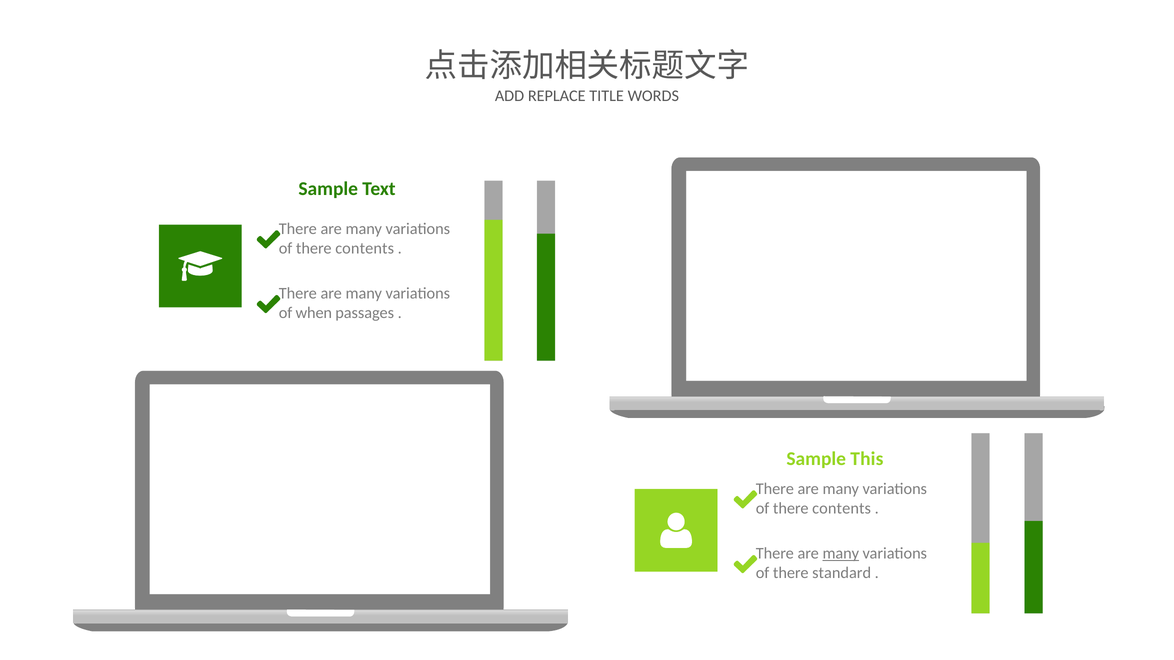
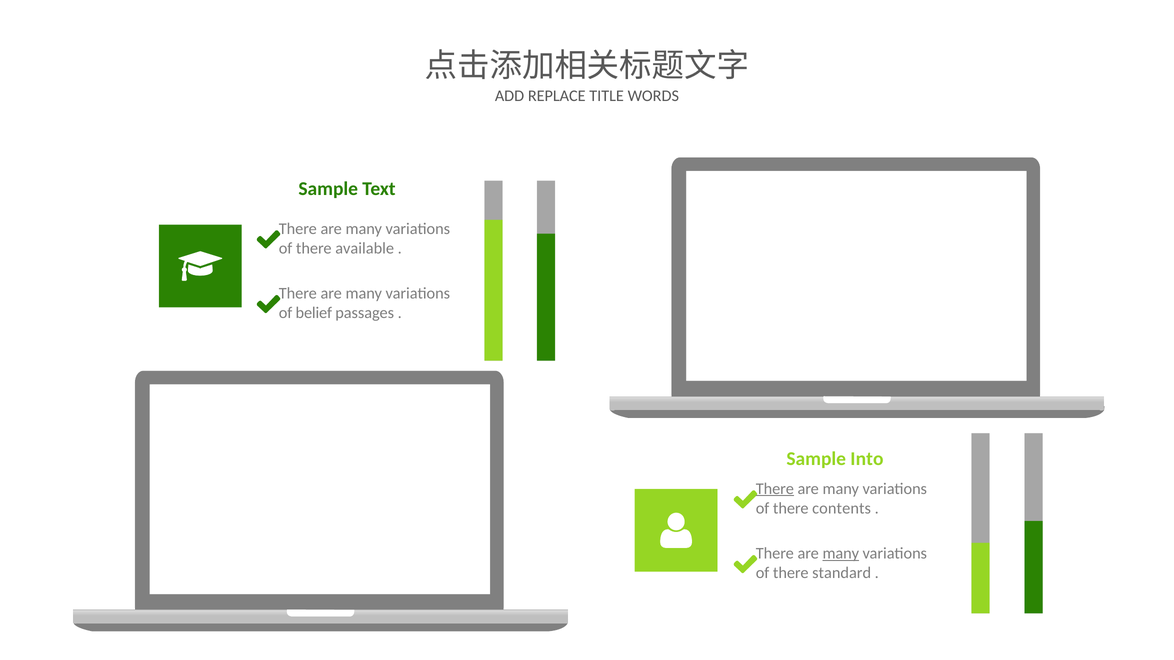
contents: contents -> available (365, 248)
when: when -> belief (314, 313)
This: This -> Into (867, 459)
There underline: none -> present (775, 489)
